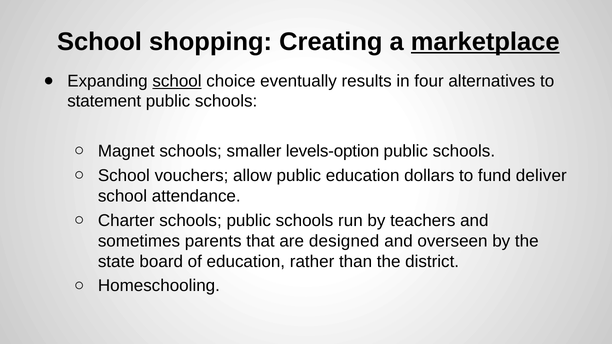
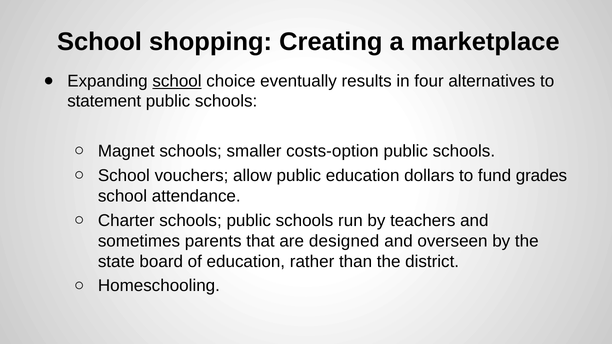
marketplace underline: present -> none (485, 42)
levels-option: levels-option -> costs-option (332, 151)
deliver: deliver -> grades (541, 176)
